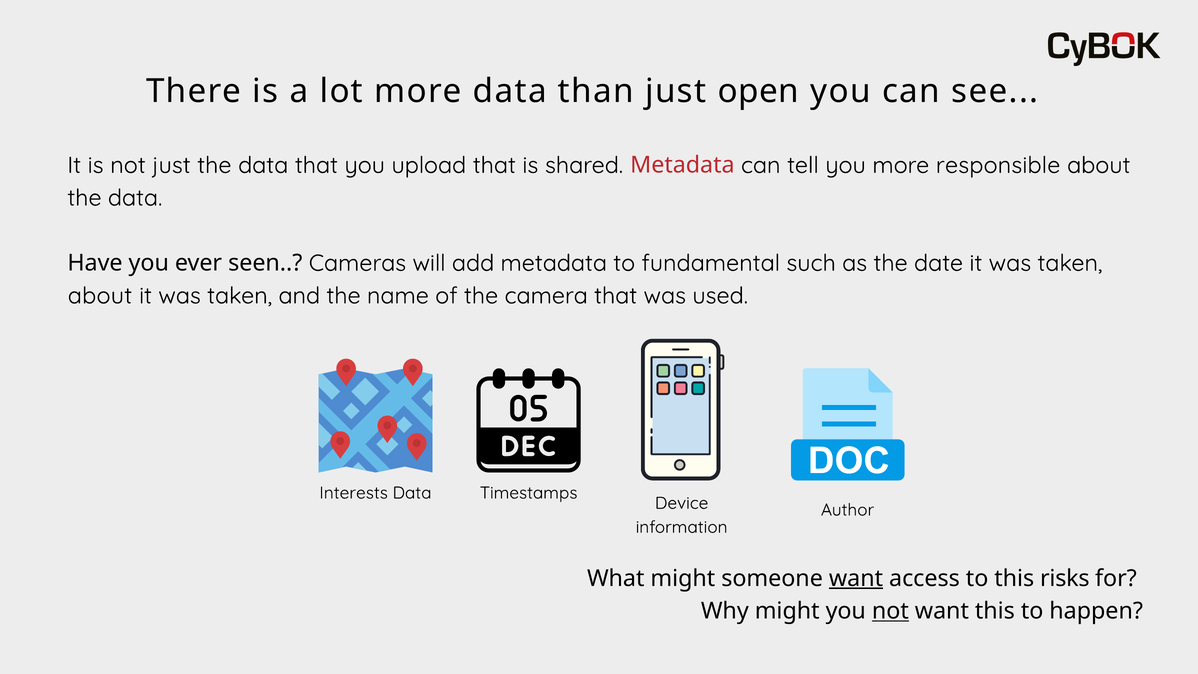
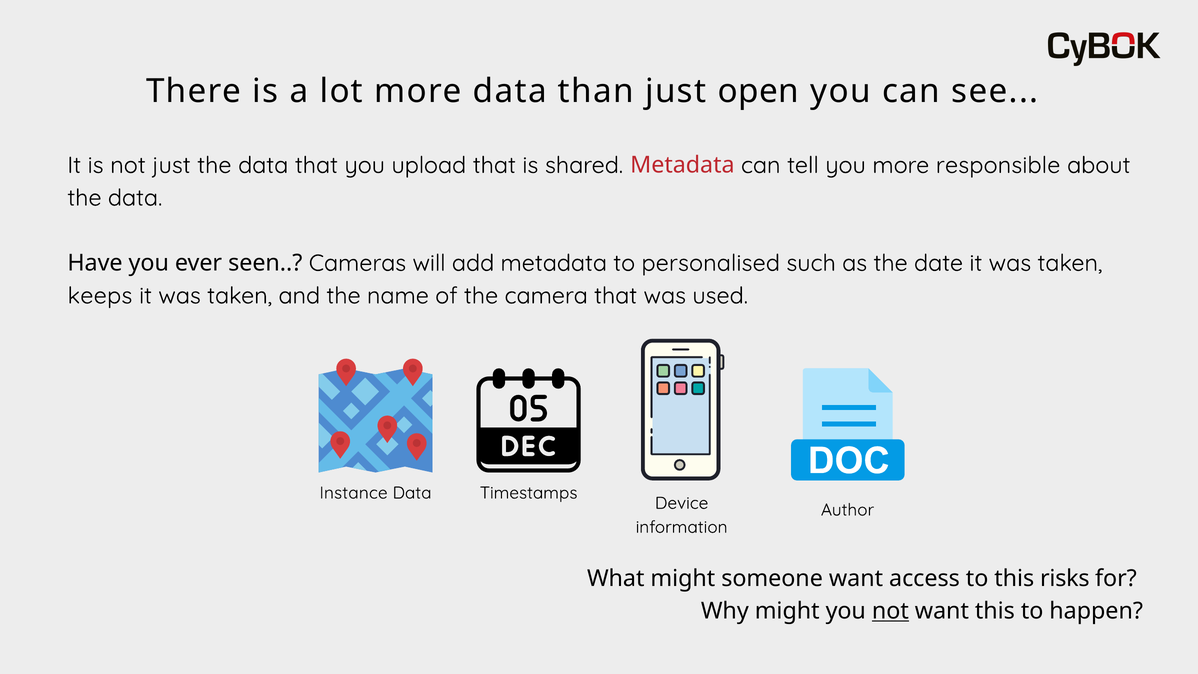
fundamental: fundamental -> personalised (711, 263)
about: about -> keeps (100, 296)
Interests: Interests -> Instance (354, 493)
want underline: present -> none (856, 578)
